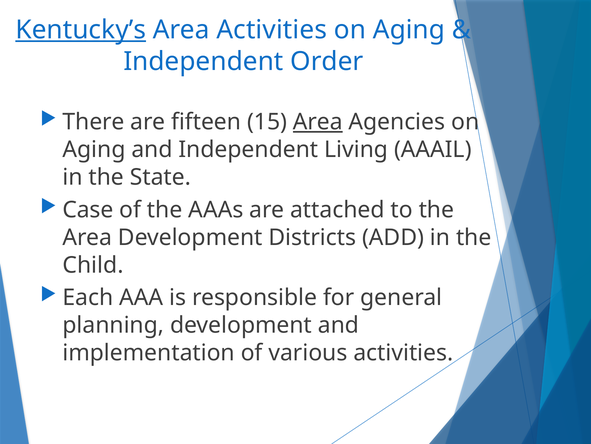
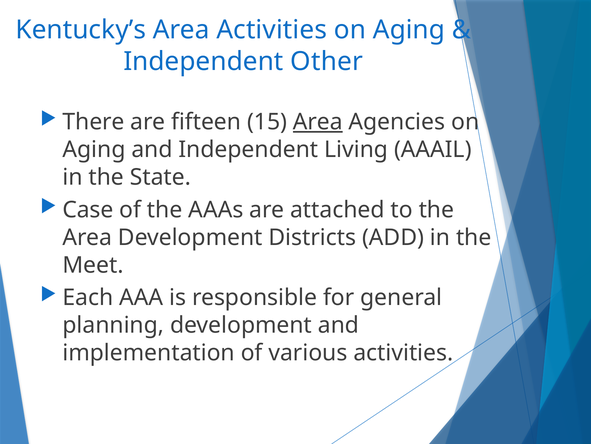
Kentucky’s underline: present -> none (81, 30)
Order: Order -> Other (327, 61)
Child: Child -> Meet (93, 265)
